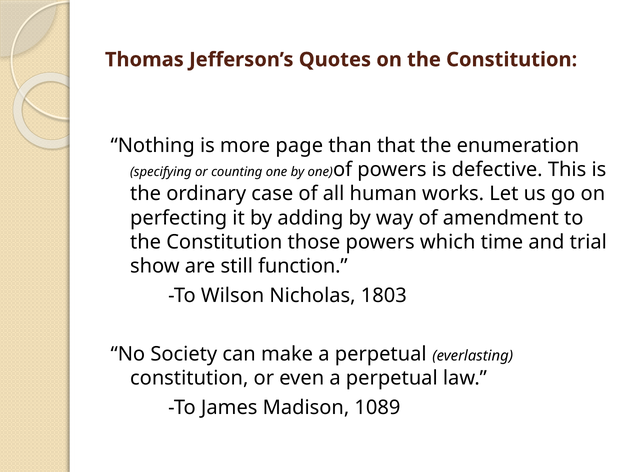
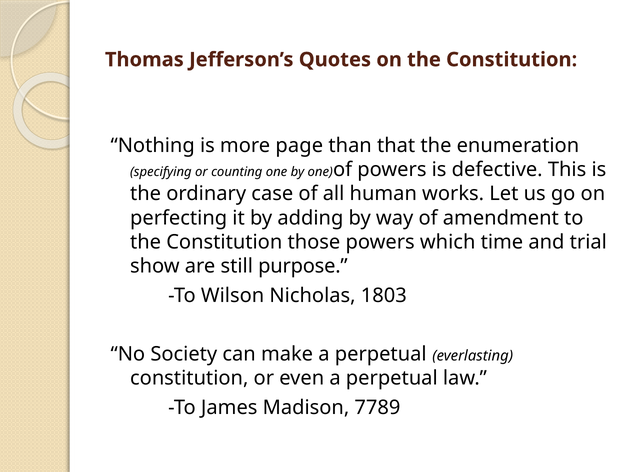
function: function -> purpose (303, 266)
1089: 1089 -> 7789 (377, 407)
